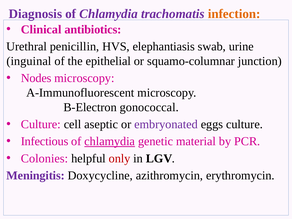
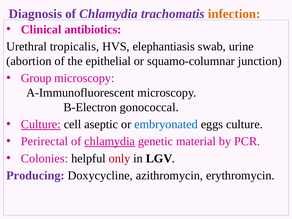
penicillin: penicillin -> tropicalis (74, 46)
inguinal: inguinal -> abortion (29, 61)
Nodes: Nodes -> Group (36, 78)
Culture underline: none -> present (41, 124)
embryonated colour: purple -> blue (166, 124)
Infectious: Infectious -> Perirectal (45, 141)
Meningitis: Meningitis -> Producing (35, 175)
